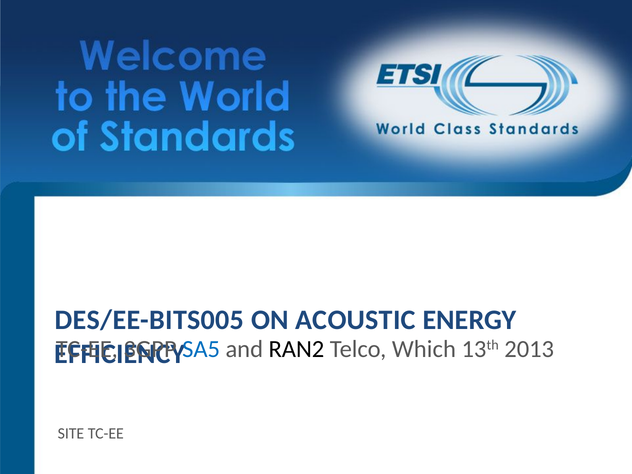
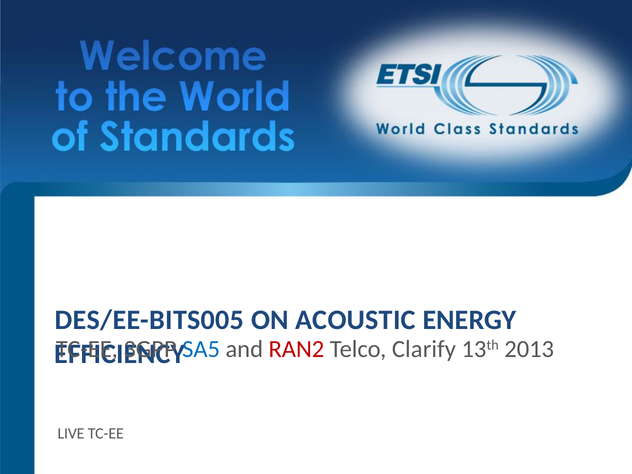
RAN2 colour: black -> red (296, 349)
Which: Which -> Clarify (424, 349)
SITE: SITE -> LIVE (71, 434)
